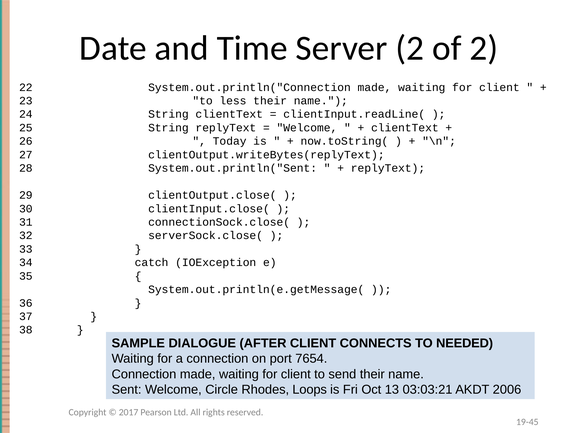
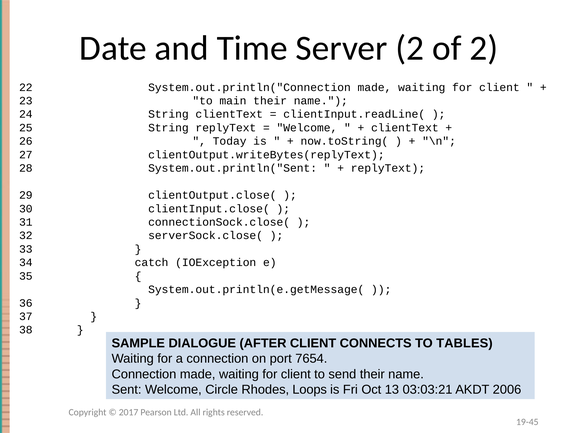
less: less -> main (233, 101)
NEEDED: NEEDED -> TABLES (464, 344)
